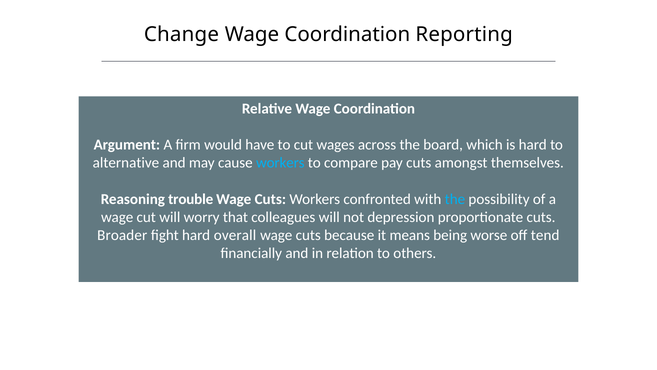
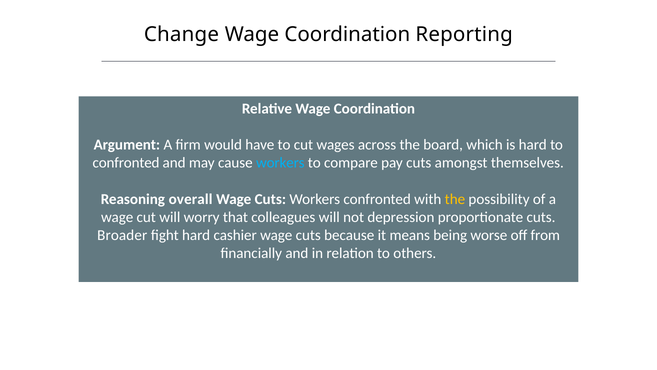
alternative: alternative -> confronted (126, 163)
trouble: trouble -> overall (191, 199)
the colour: light blue -> yellow (455, 199)
overall: overall -> cashier (235, 235)
tend: tend -> from (545, 235)
